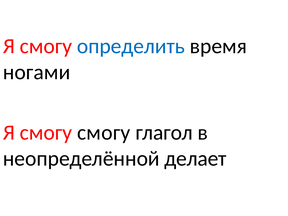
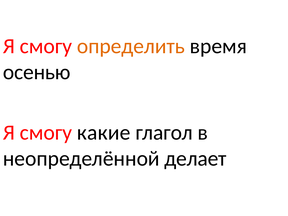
определить colour: blue -> orange (131, 46)
ногами: ногами -> осенью (37, 72)
смогу смогу: смогу -> какие (104, 133)
